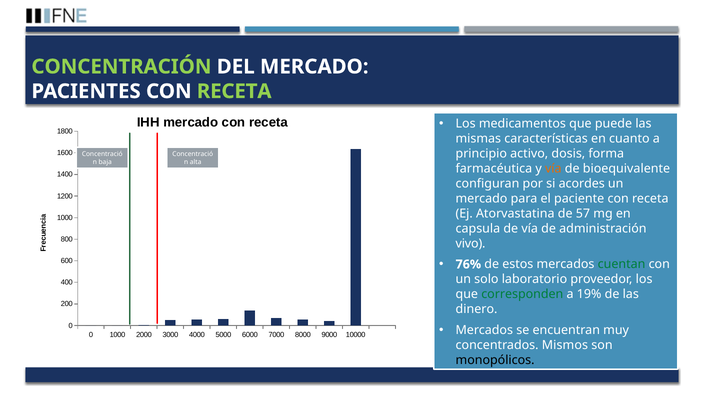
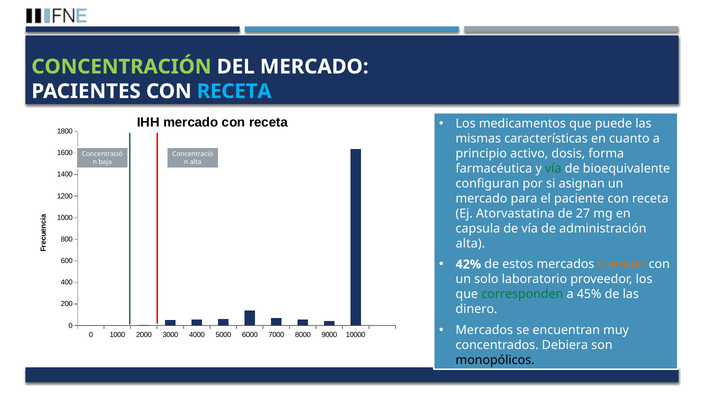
RECETA colour: light green -> light blue (234, 91)
vía colour: orange -> green (553, 169)
acordes: acordes -> asignan (582, 184)
57: 57 -> 27 (583, 214)
vivo: vivo -> alta (470, 244)
76%: 76% -> 42% (468, 264)
cuentan colour: green -> orange (622, 264)
19%: 19% -> 45% (589, 294)
Mismos: Mismos -> Debiera (565, 345)
